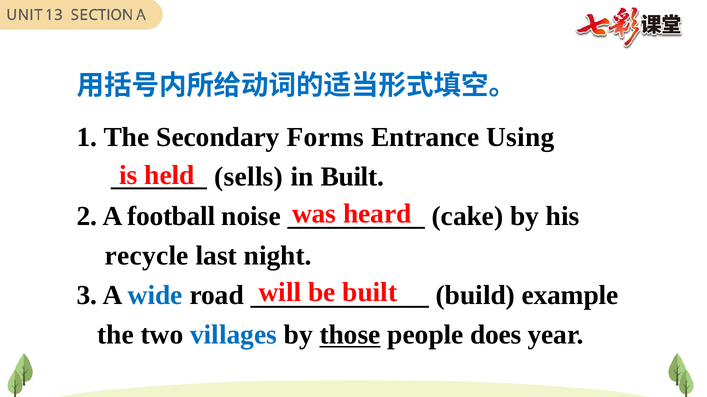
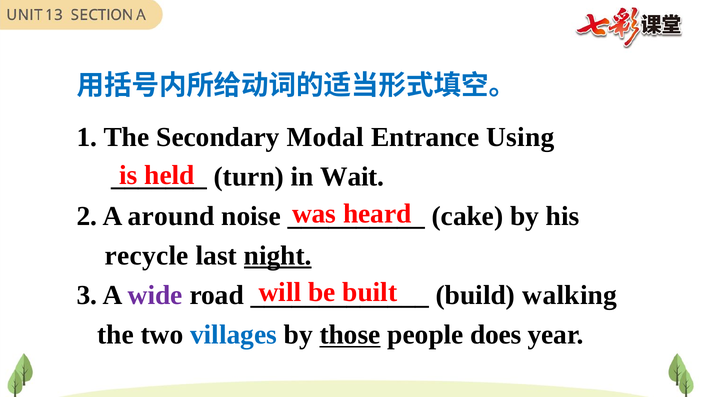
Forms: Forms -> Modal (325, 137)
sells: sells -> turn (249, 177)
in Built: Built -> Wait (352, 177)
football: football -> around (171, 217)
night underline: none -> present (278, 256)
wide colour: blue -> purple (155, 296)
example: example -> walking (570, 296)
